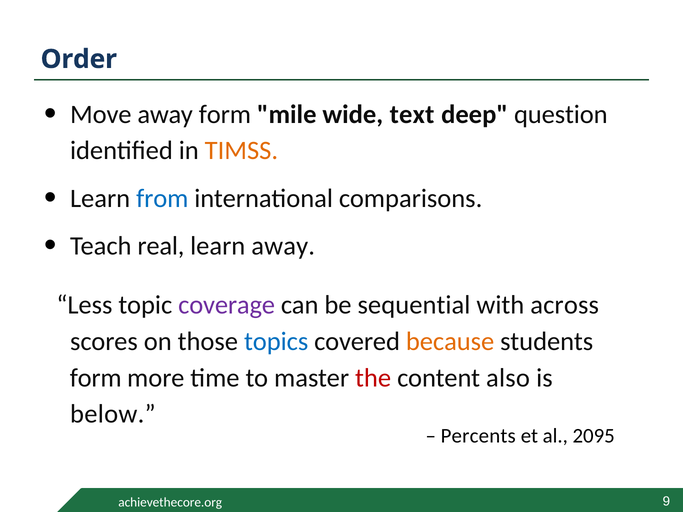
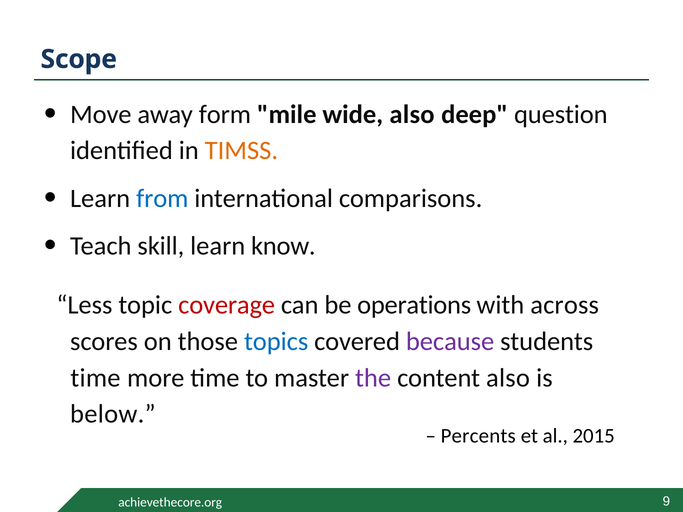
Order: Order -> Scope (79, 59)
wide text: text -> also (412, 114)
real: real -> skill (161, 246)
learn away: away -> know (283, 246)
coverage colour: purple -> red (227, 305)
sequential: sequential -> operations (414, 305)
because colour: orange -> purple (450, 342)
form: form -> time (95, 378)
the colour: red -> purple (373, 378)
2095: 2095 -> 2015 (594, 436)
